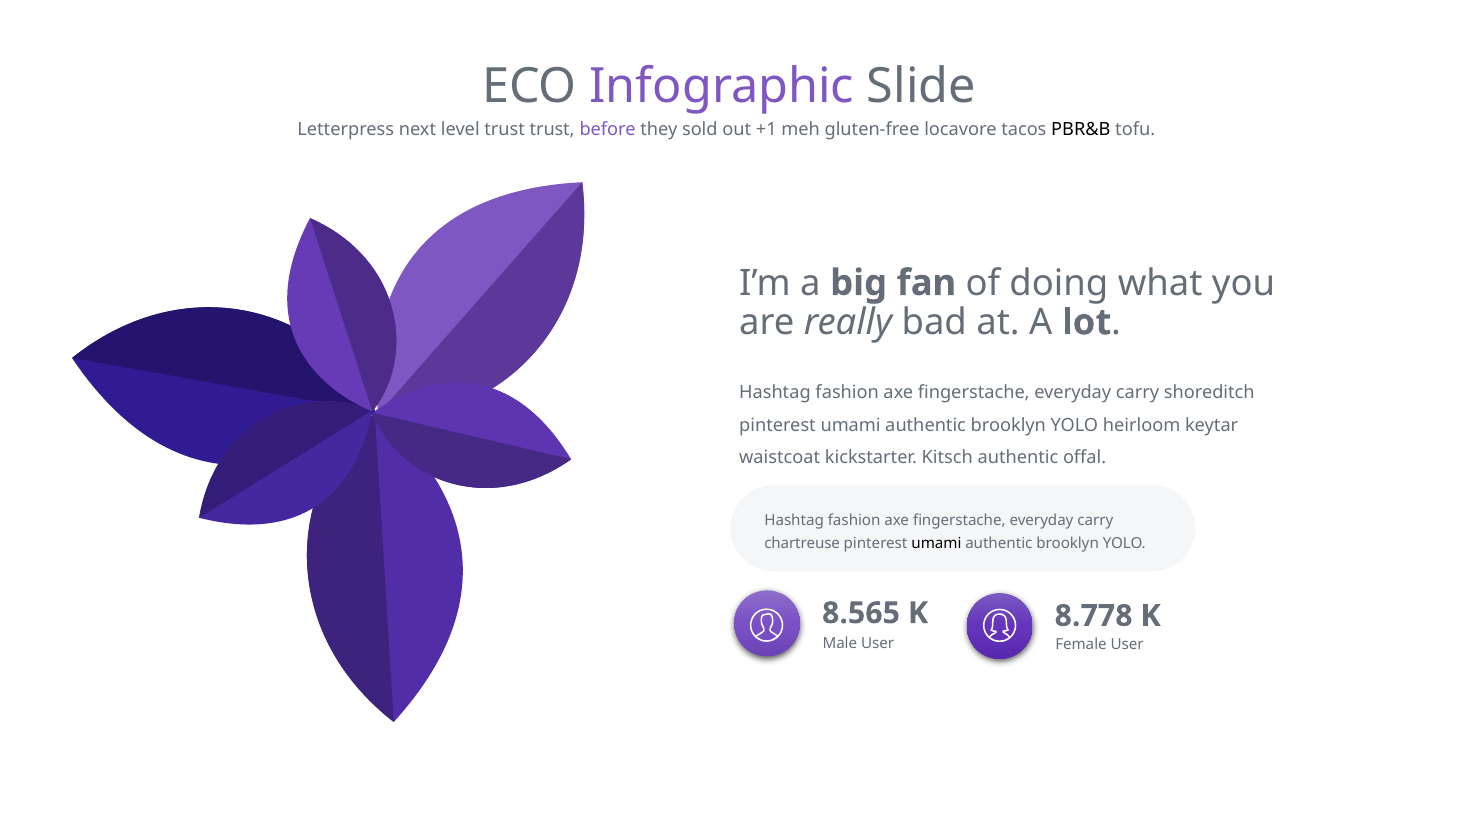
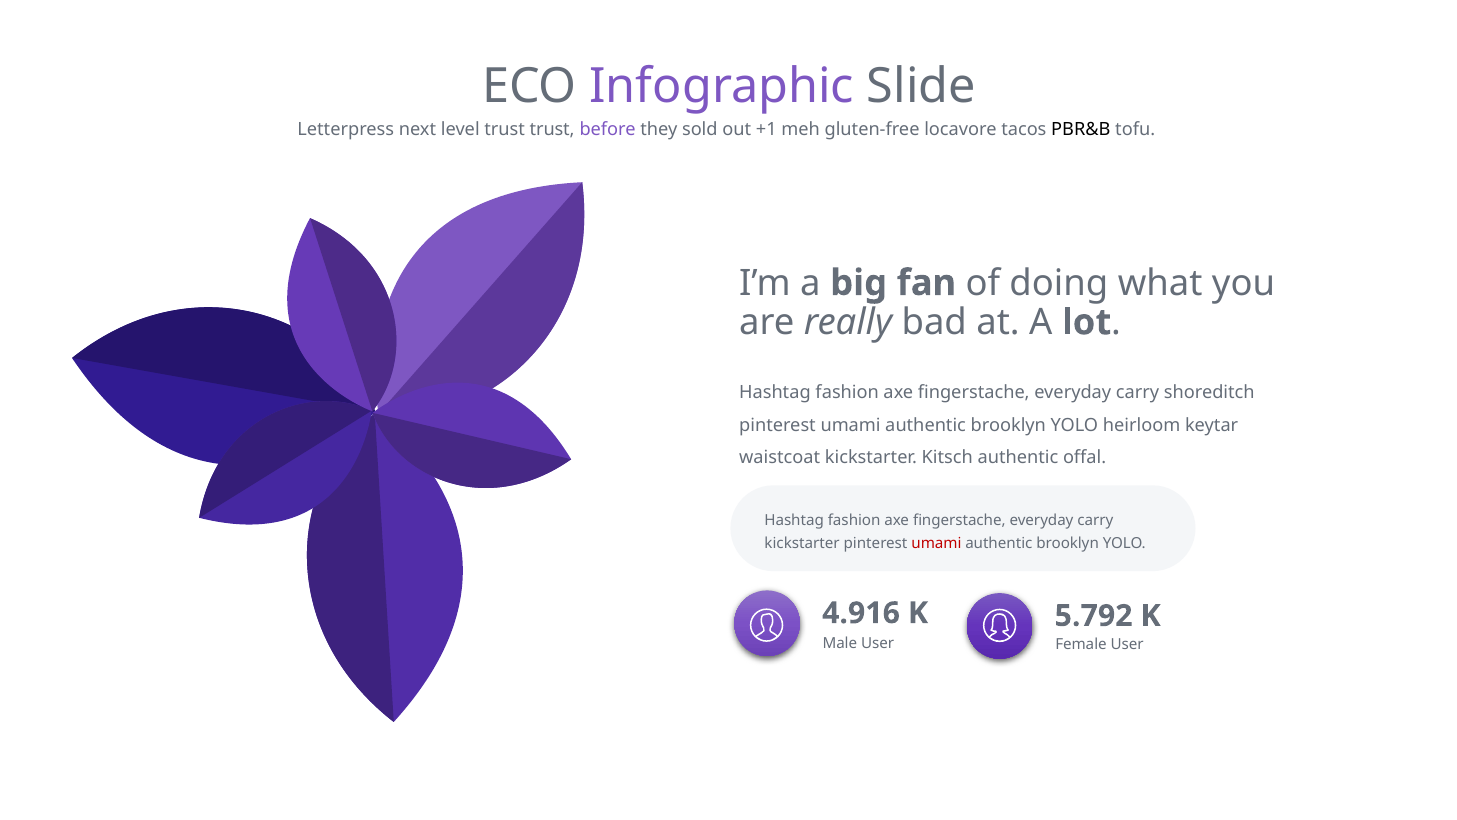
chartreuse: chartreuse -> kickstarter (802, 544)
umami colour: black -> red (936, 544)
8.565: 8.565 -> 4.916 (861, 613)
8.778: 8.778 -> 5.792 (1094, 616)
